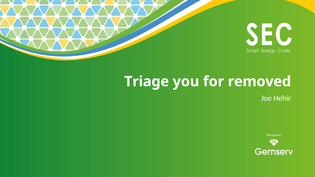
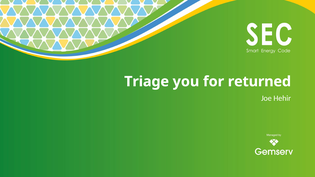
removed: removed -> returned (259, 82)
